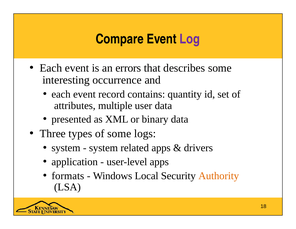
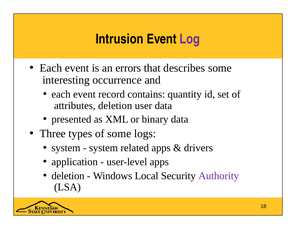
Compare: Compare -> Intrusion (120, 39)
attributes multiple: multiple -> deletion (115, 105)
formats: formats -> deletion (68, 176)
Authority colour: orange -> purple (219, 176)
